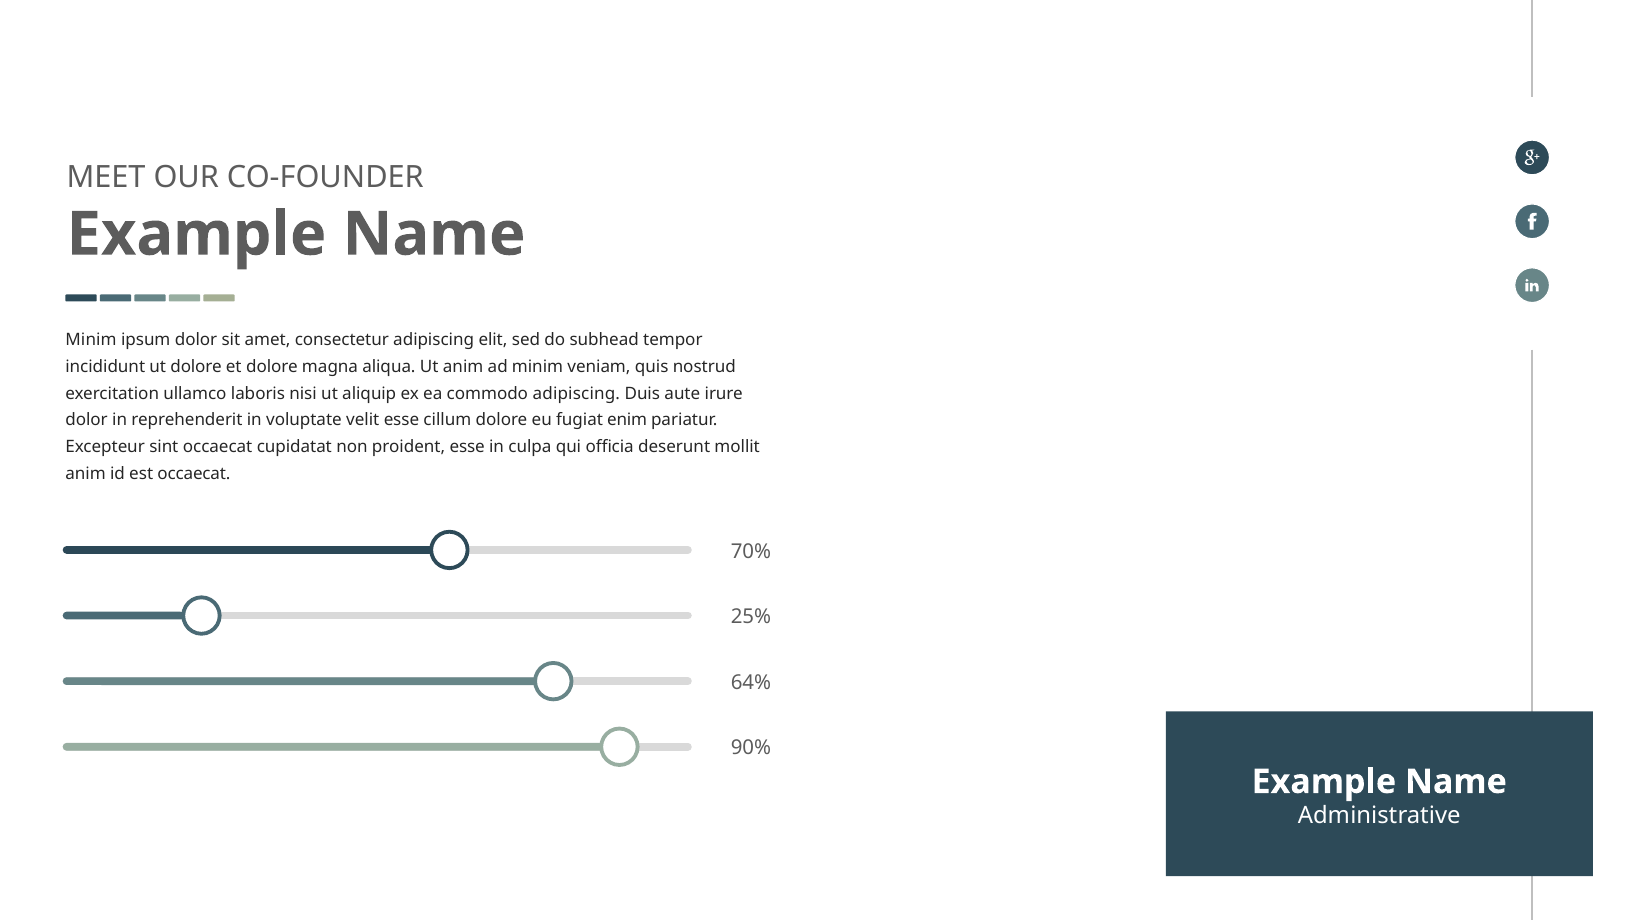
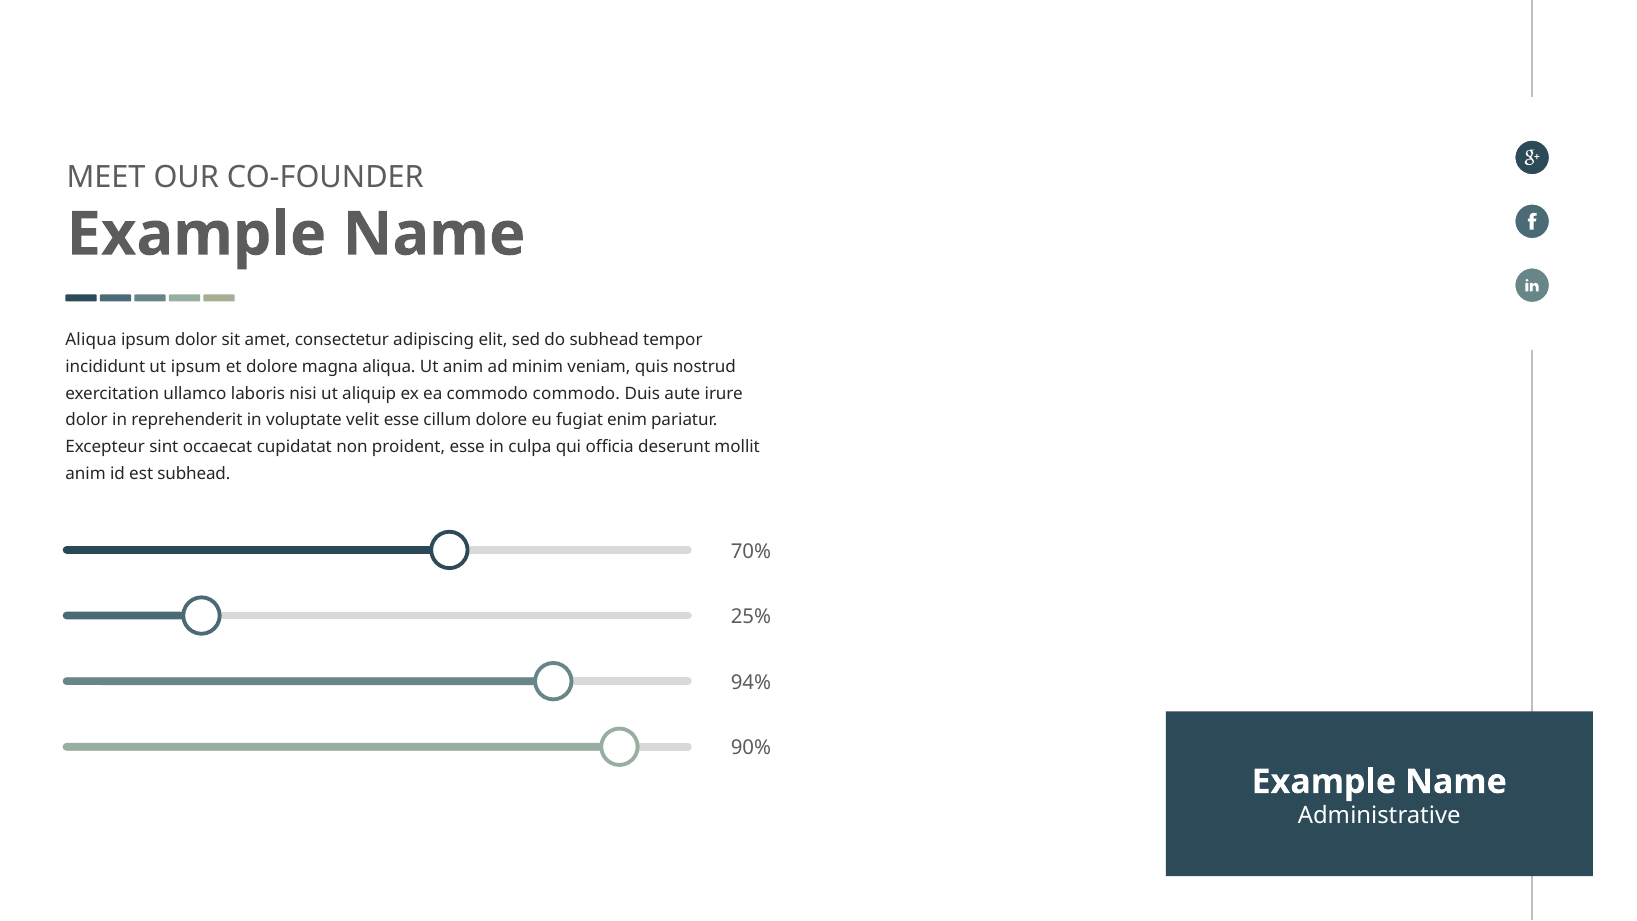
Minim: Minim -> Aliqua (91, 340)
ut dolore: dolore -> ipsum (196, 367)
commodo adipiscing: adipiscing -> commodo (576, 393)
est occaecat: occaecat -> subhead (194, 473)
64%: 64% -> 94% (751, 682)
